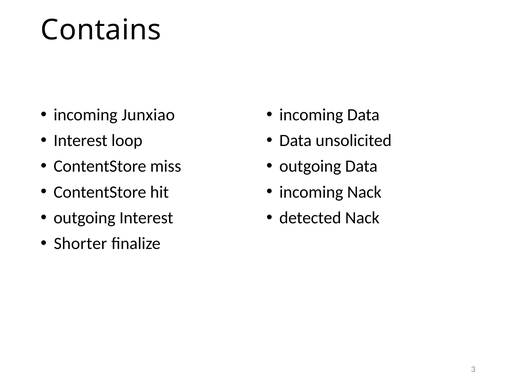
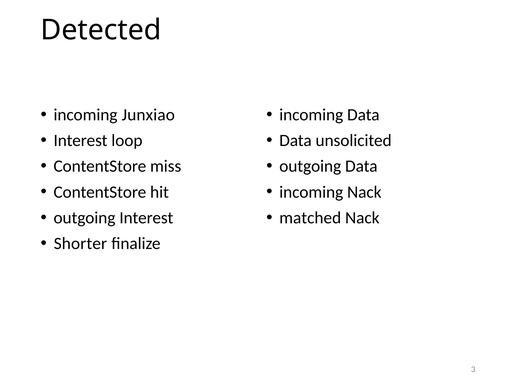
Contains: Contains -> Detected (101, 30)
detected: detected -> matched (310, 218)
